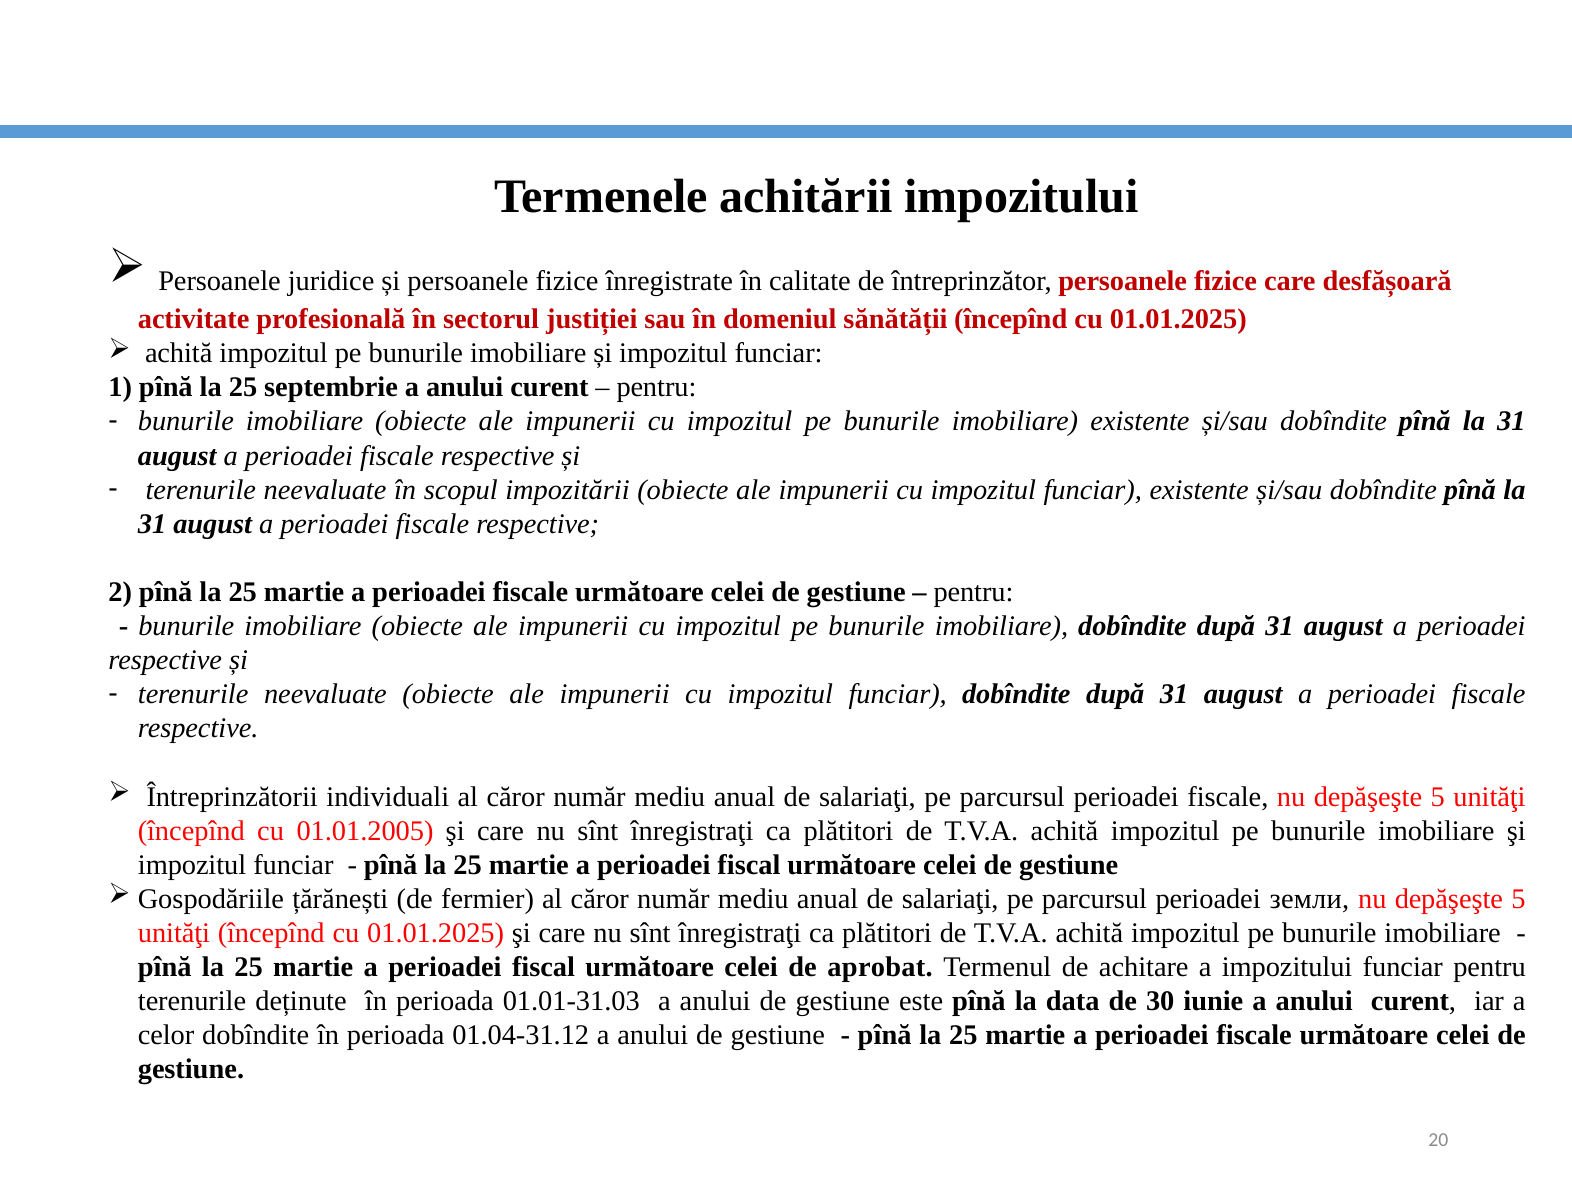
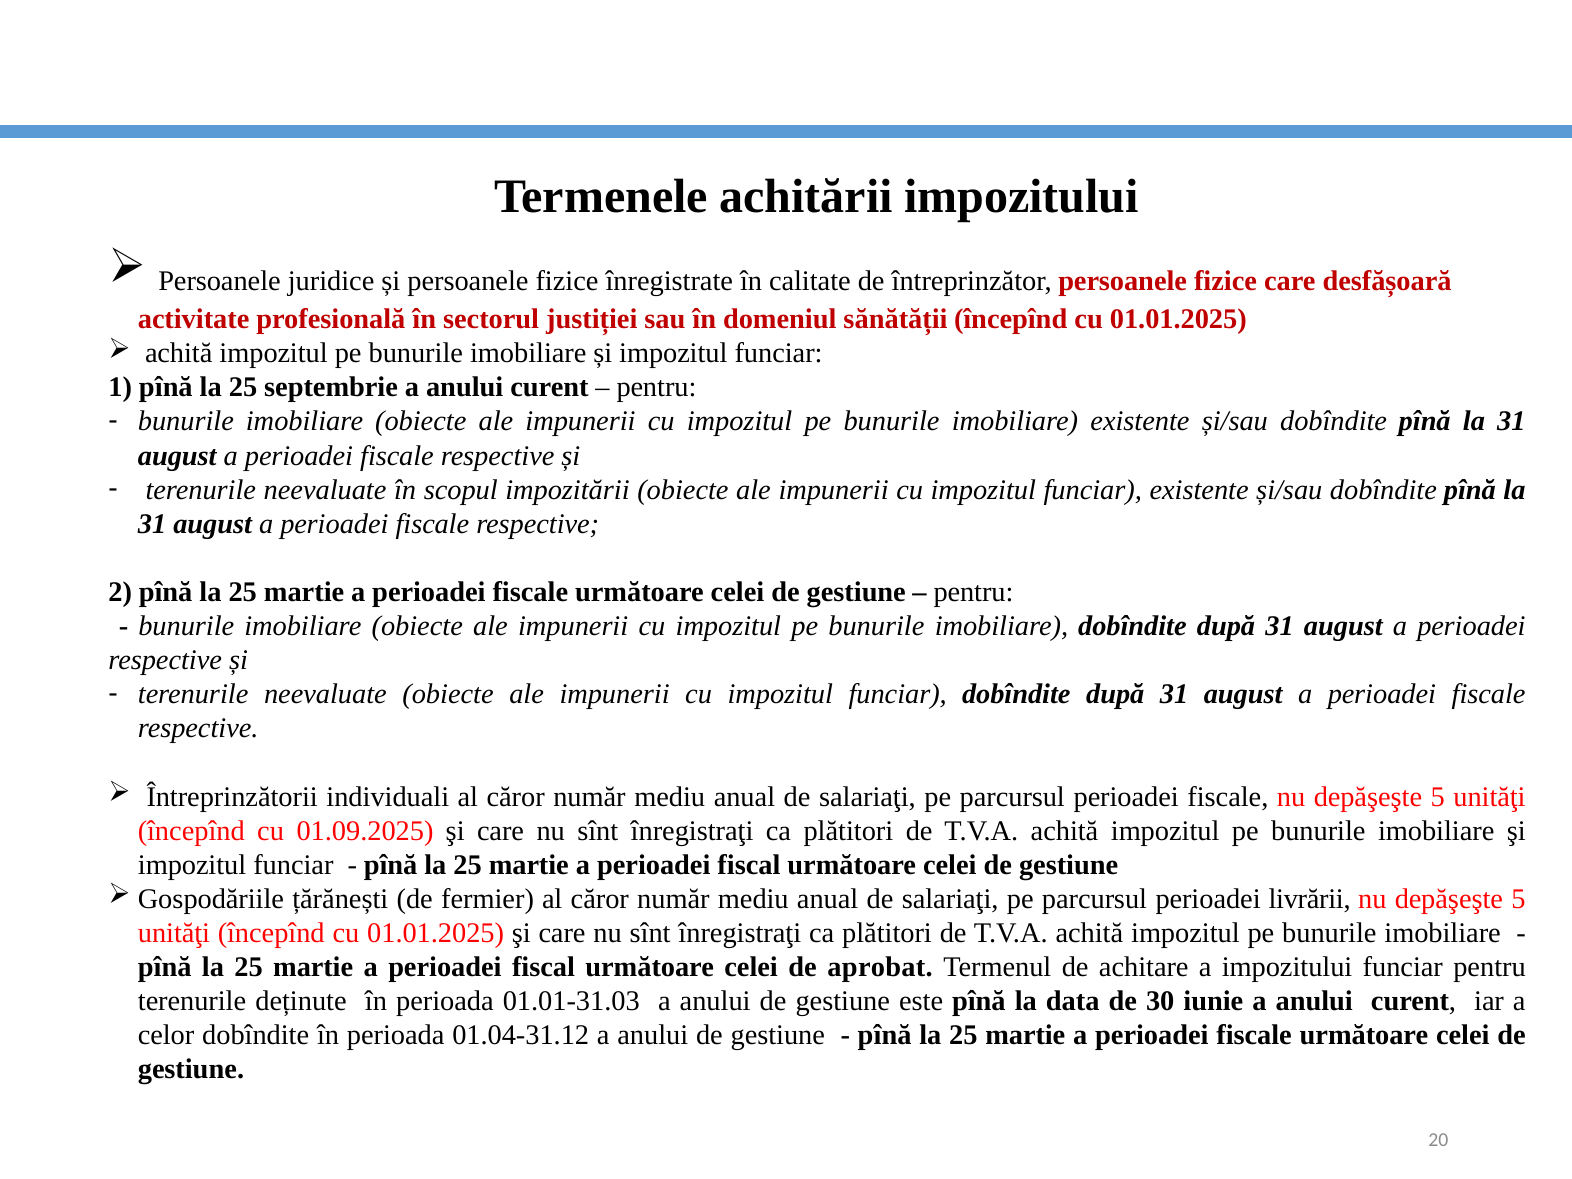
01.01.2005: 01.01.2005 -> 01.09.2025 (365, 831)
земли: земли -> livrării (1310, 899)
